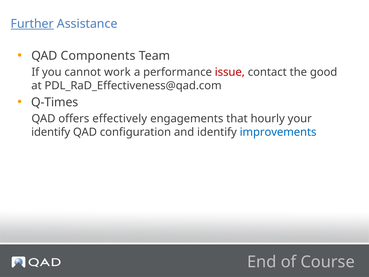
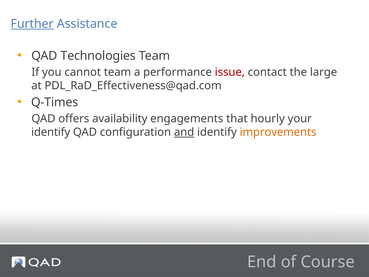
Components: Components -> Technologies (98, 56)
cannot work: work -> team (117, 72)
good: good -> large (324, 72)
effectively: effectively -> availability (120, 119)
and underline: none -> present (184, 132)
improvements colour: blue -> orange (278, 132)
